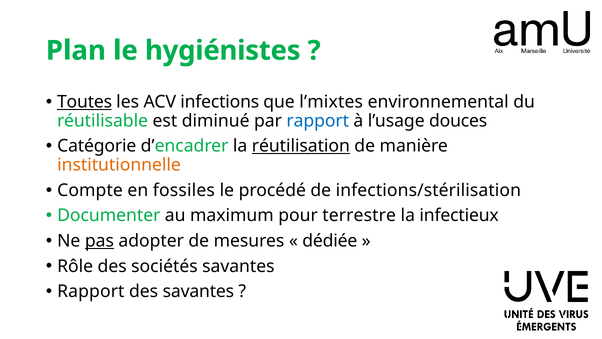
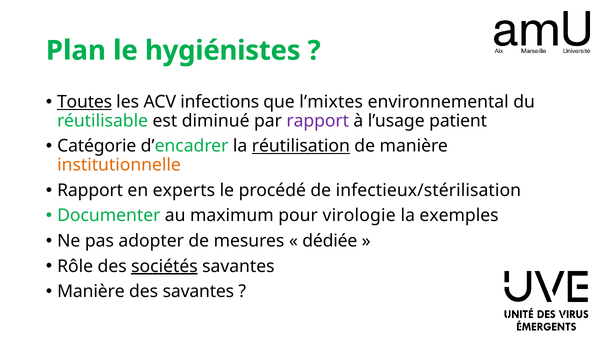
rapport colour: blue -> purple (318, 121)
douces: douces -> patient (458, 121)
Compte: Compte -> Rapport (90, 190)
fossiles: fossiles -> experts (184, 190)
infections/stérilisation: infections/stérilisation -> infectieux/stérilisation (428, 190)
terrestre: terrestre -> virologie (359, 215)
infectieux: infectieux -> exemples (459, 215)
pas underline: present -> none (99, 241)
sociétés underline: none -> present (164, 266)
Rapport: Rapport -> Manière (91, 291)
